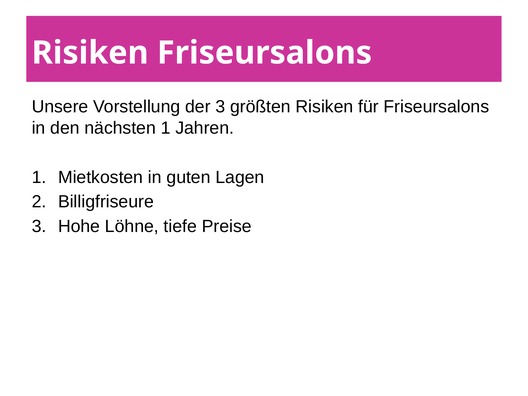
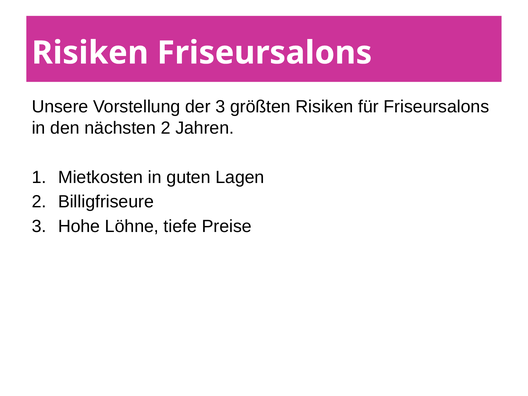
nächsten 1: 1 -> 2 (166, 128)
